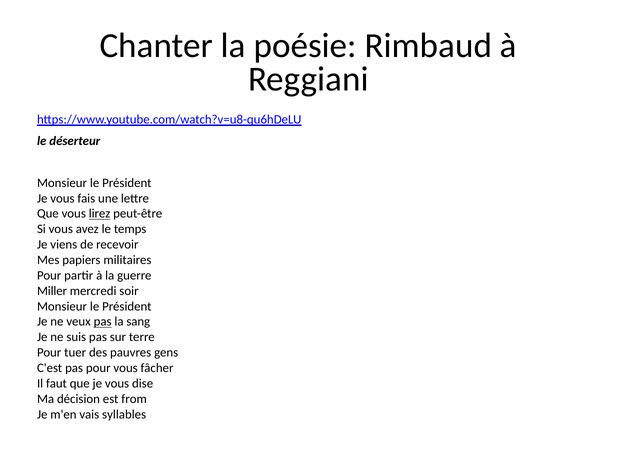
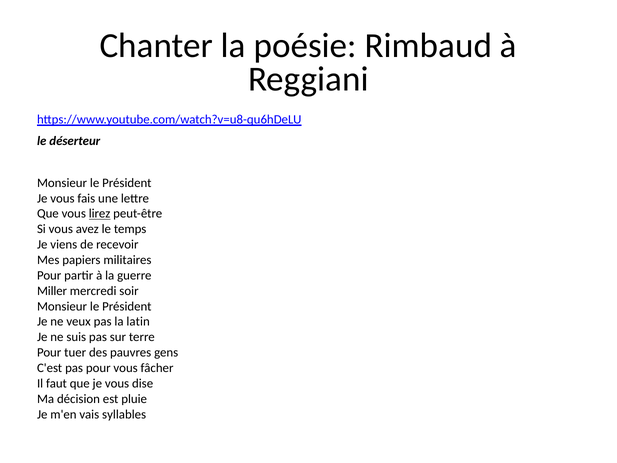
pas underline: present -> none (103, 322)
sang: sang -> latin (138, 322)
from: from -> pluie (134, 399)
